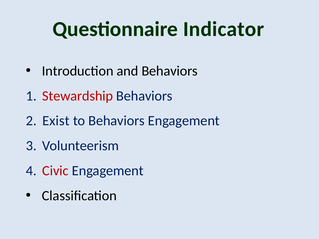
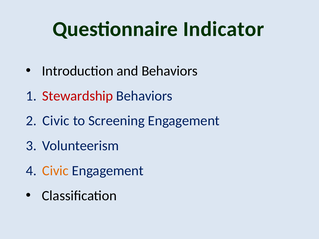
Exist: Exist -> Civic (56, 121)
to Behaviors: Behaviors -> Screening (117, 121)
Civic colour: red -> orange (55, 171)
